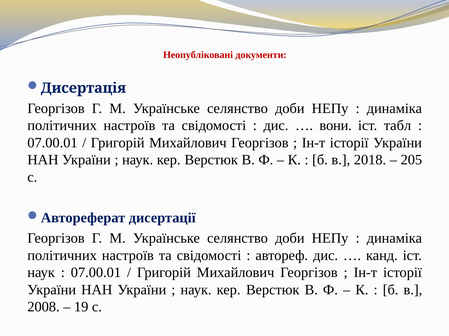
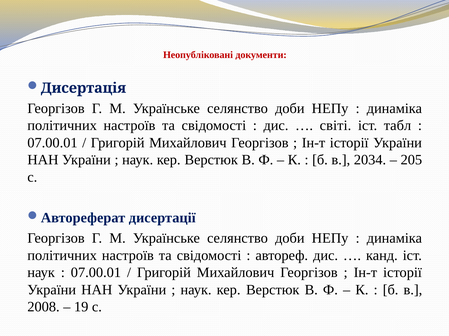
вони: вони -> світі (336, 126)
2018: 2018 -> 2034 (370, 160)
